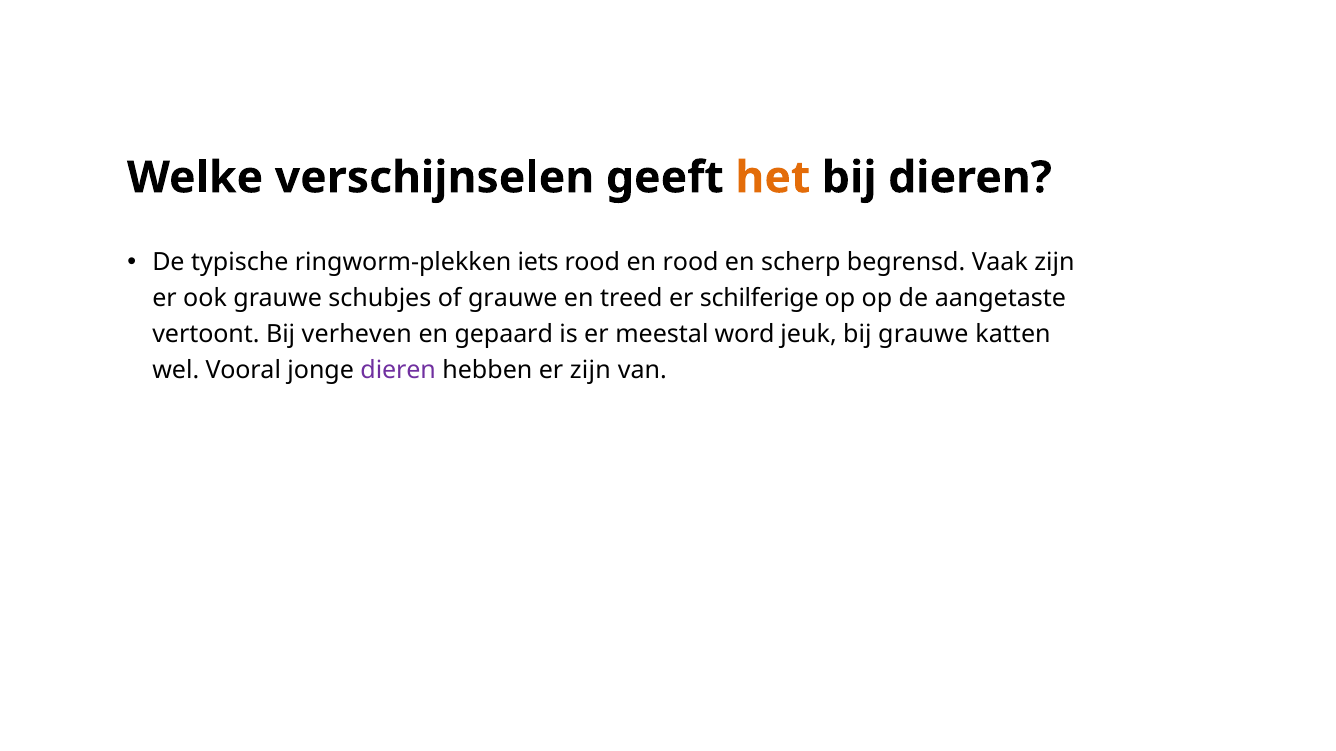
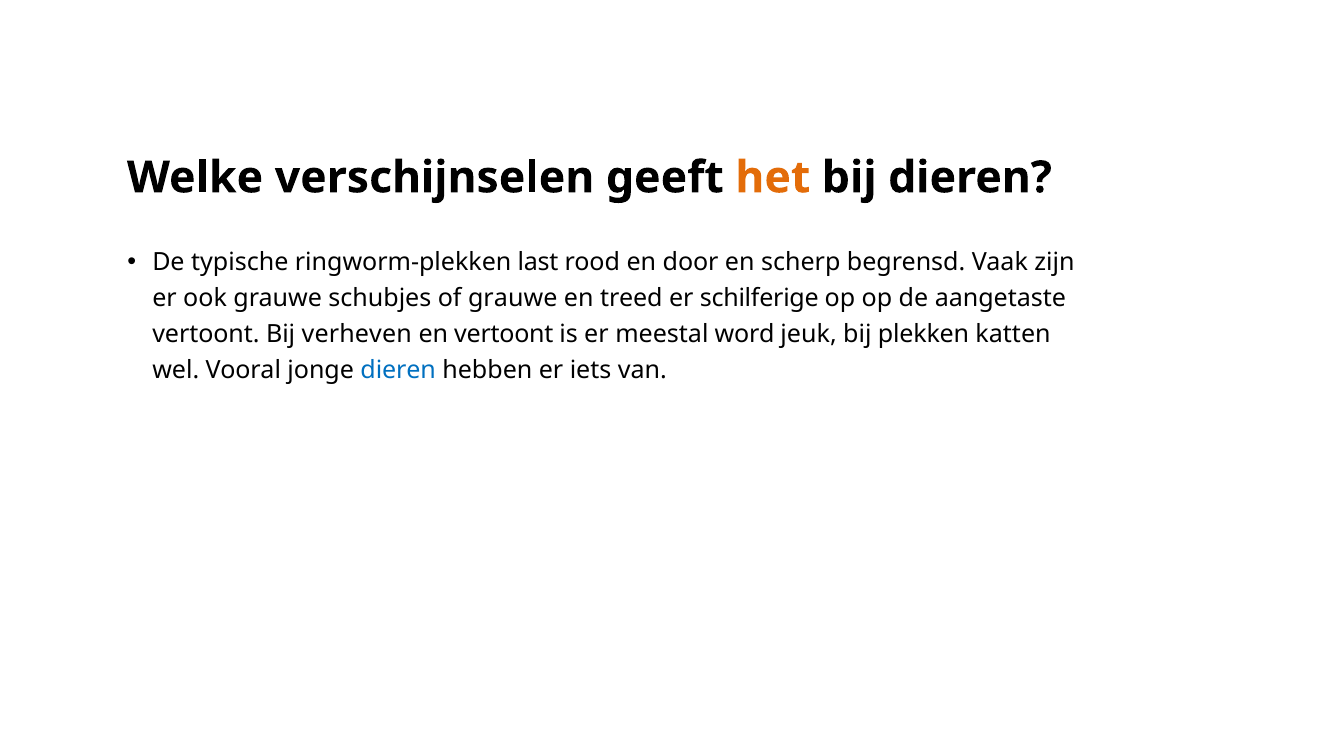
iets: iets -> last (538, 262)
en rood: rood -> door (691, 262)
en gepaard: gepaard -> vertoont (504, 334)
bij grauwe: grauwe -> plekken (924, 334)
dieren colour: purple -> blue (398, 370)
er zijn: zijn -> iets (591, 370)
